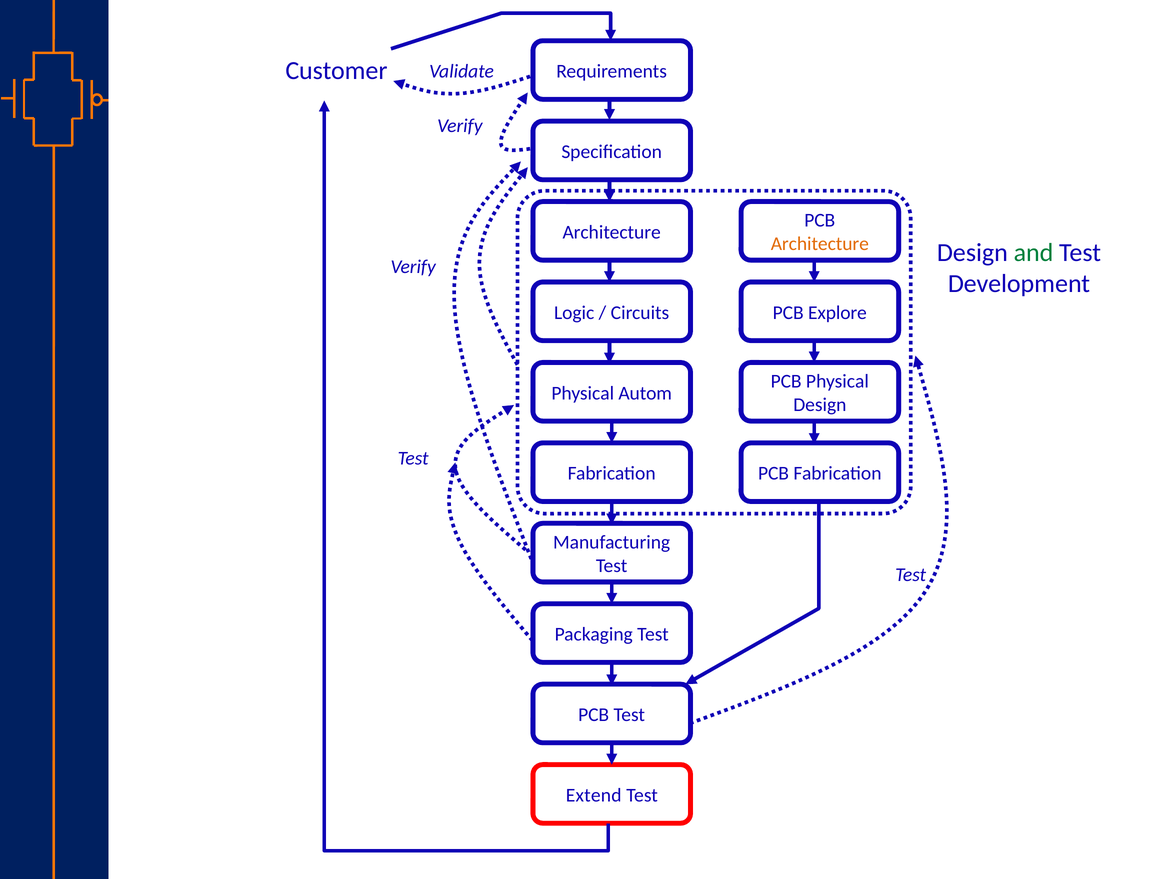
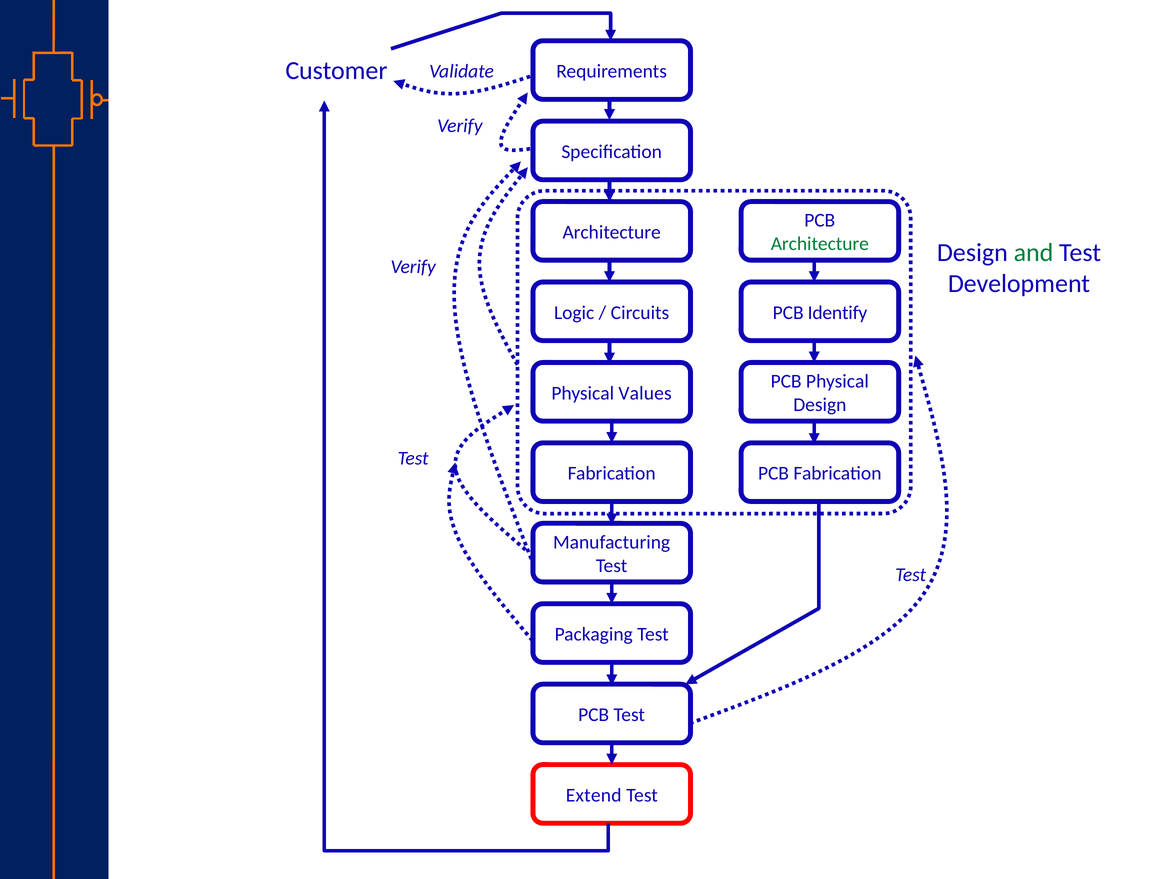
Architecture colour: orange -> green (820, 244)
Explore: Explore -> Identify (837, 313)
Autom: Autom -> Values (645, 393)
